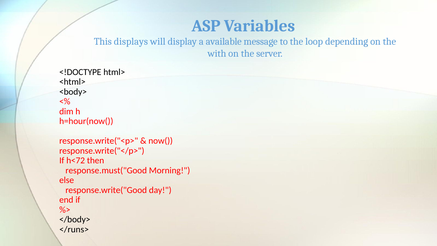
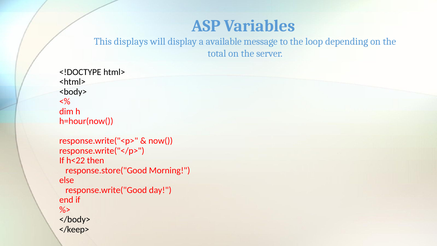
with: with -> total (217, 54)
h<72: h<72 -> h<22 (76, 160)
response.must("Good: response.must("Good -> response.store("Good (106, 170)
</runs>: </runs> -> </keep> (74, 229)
